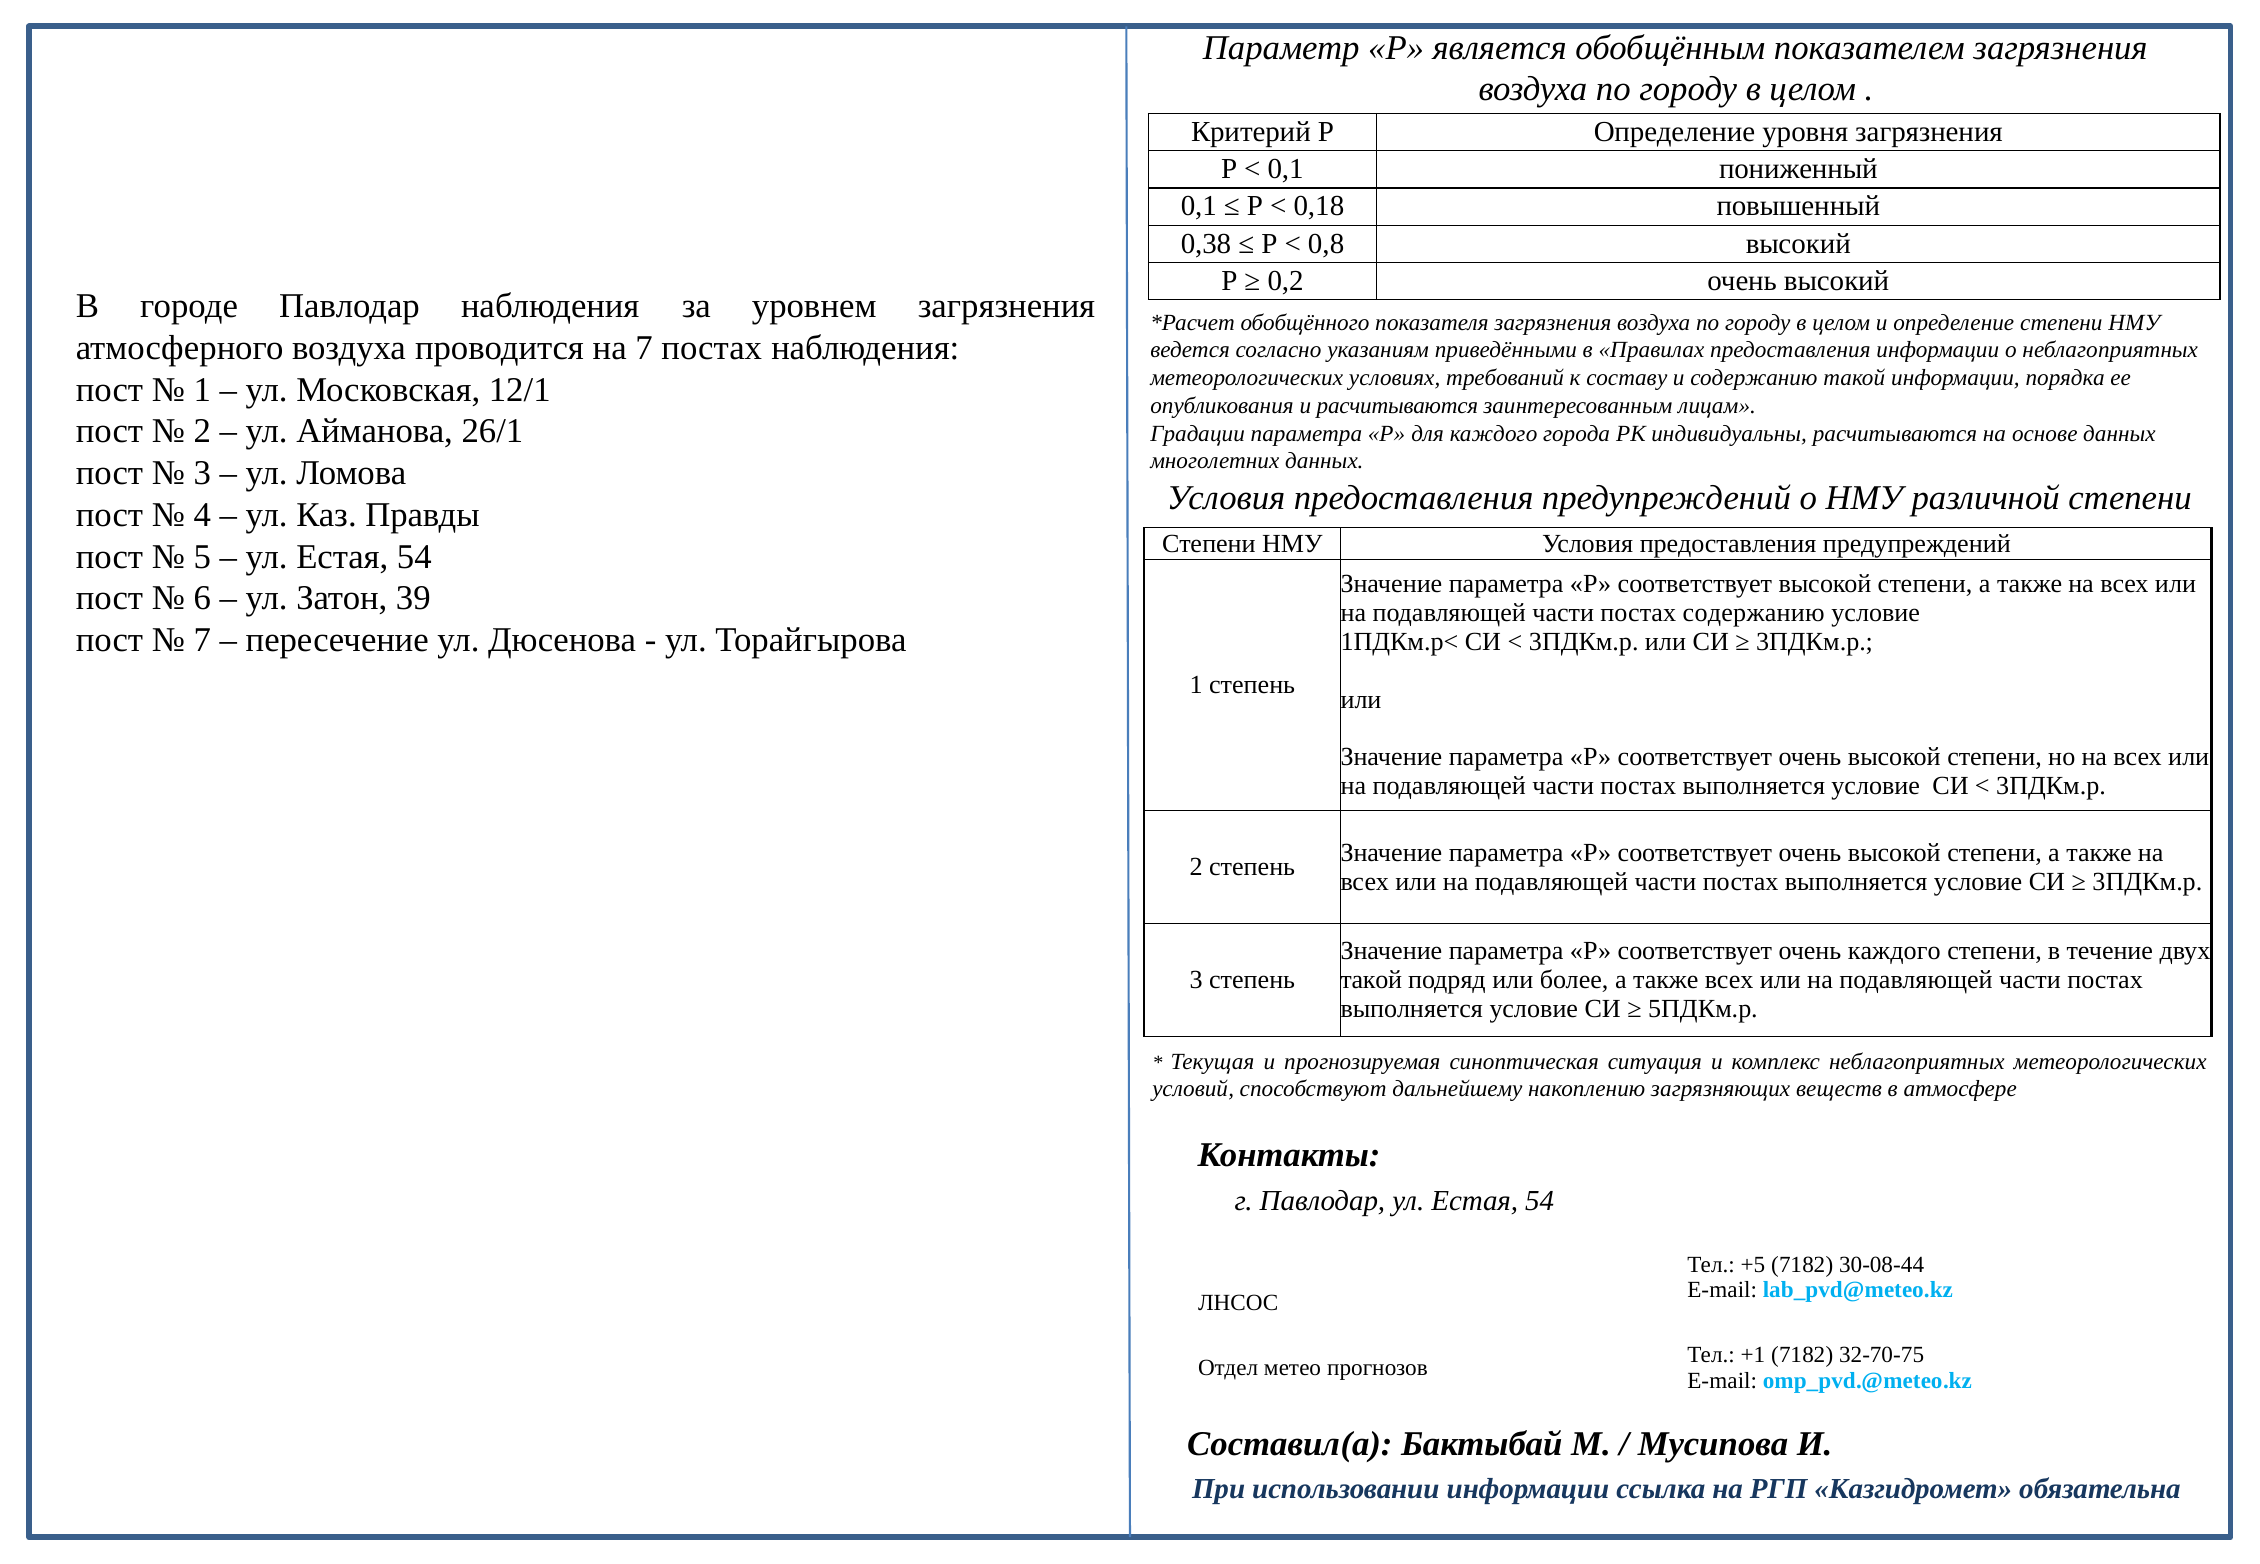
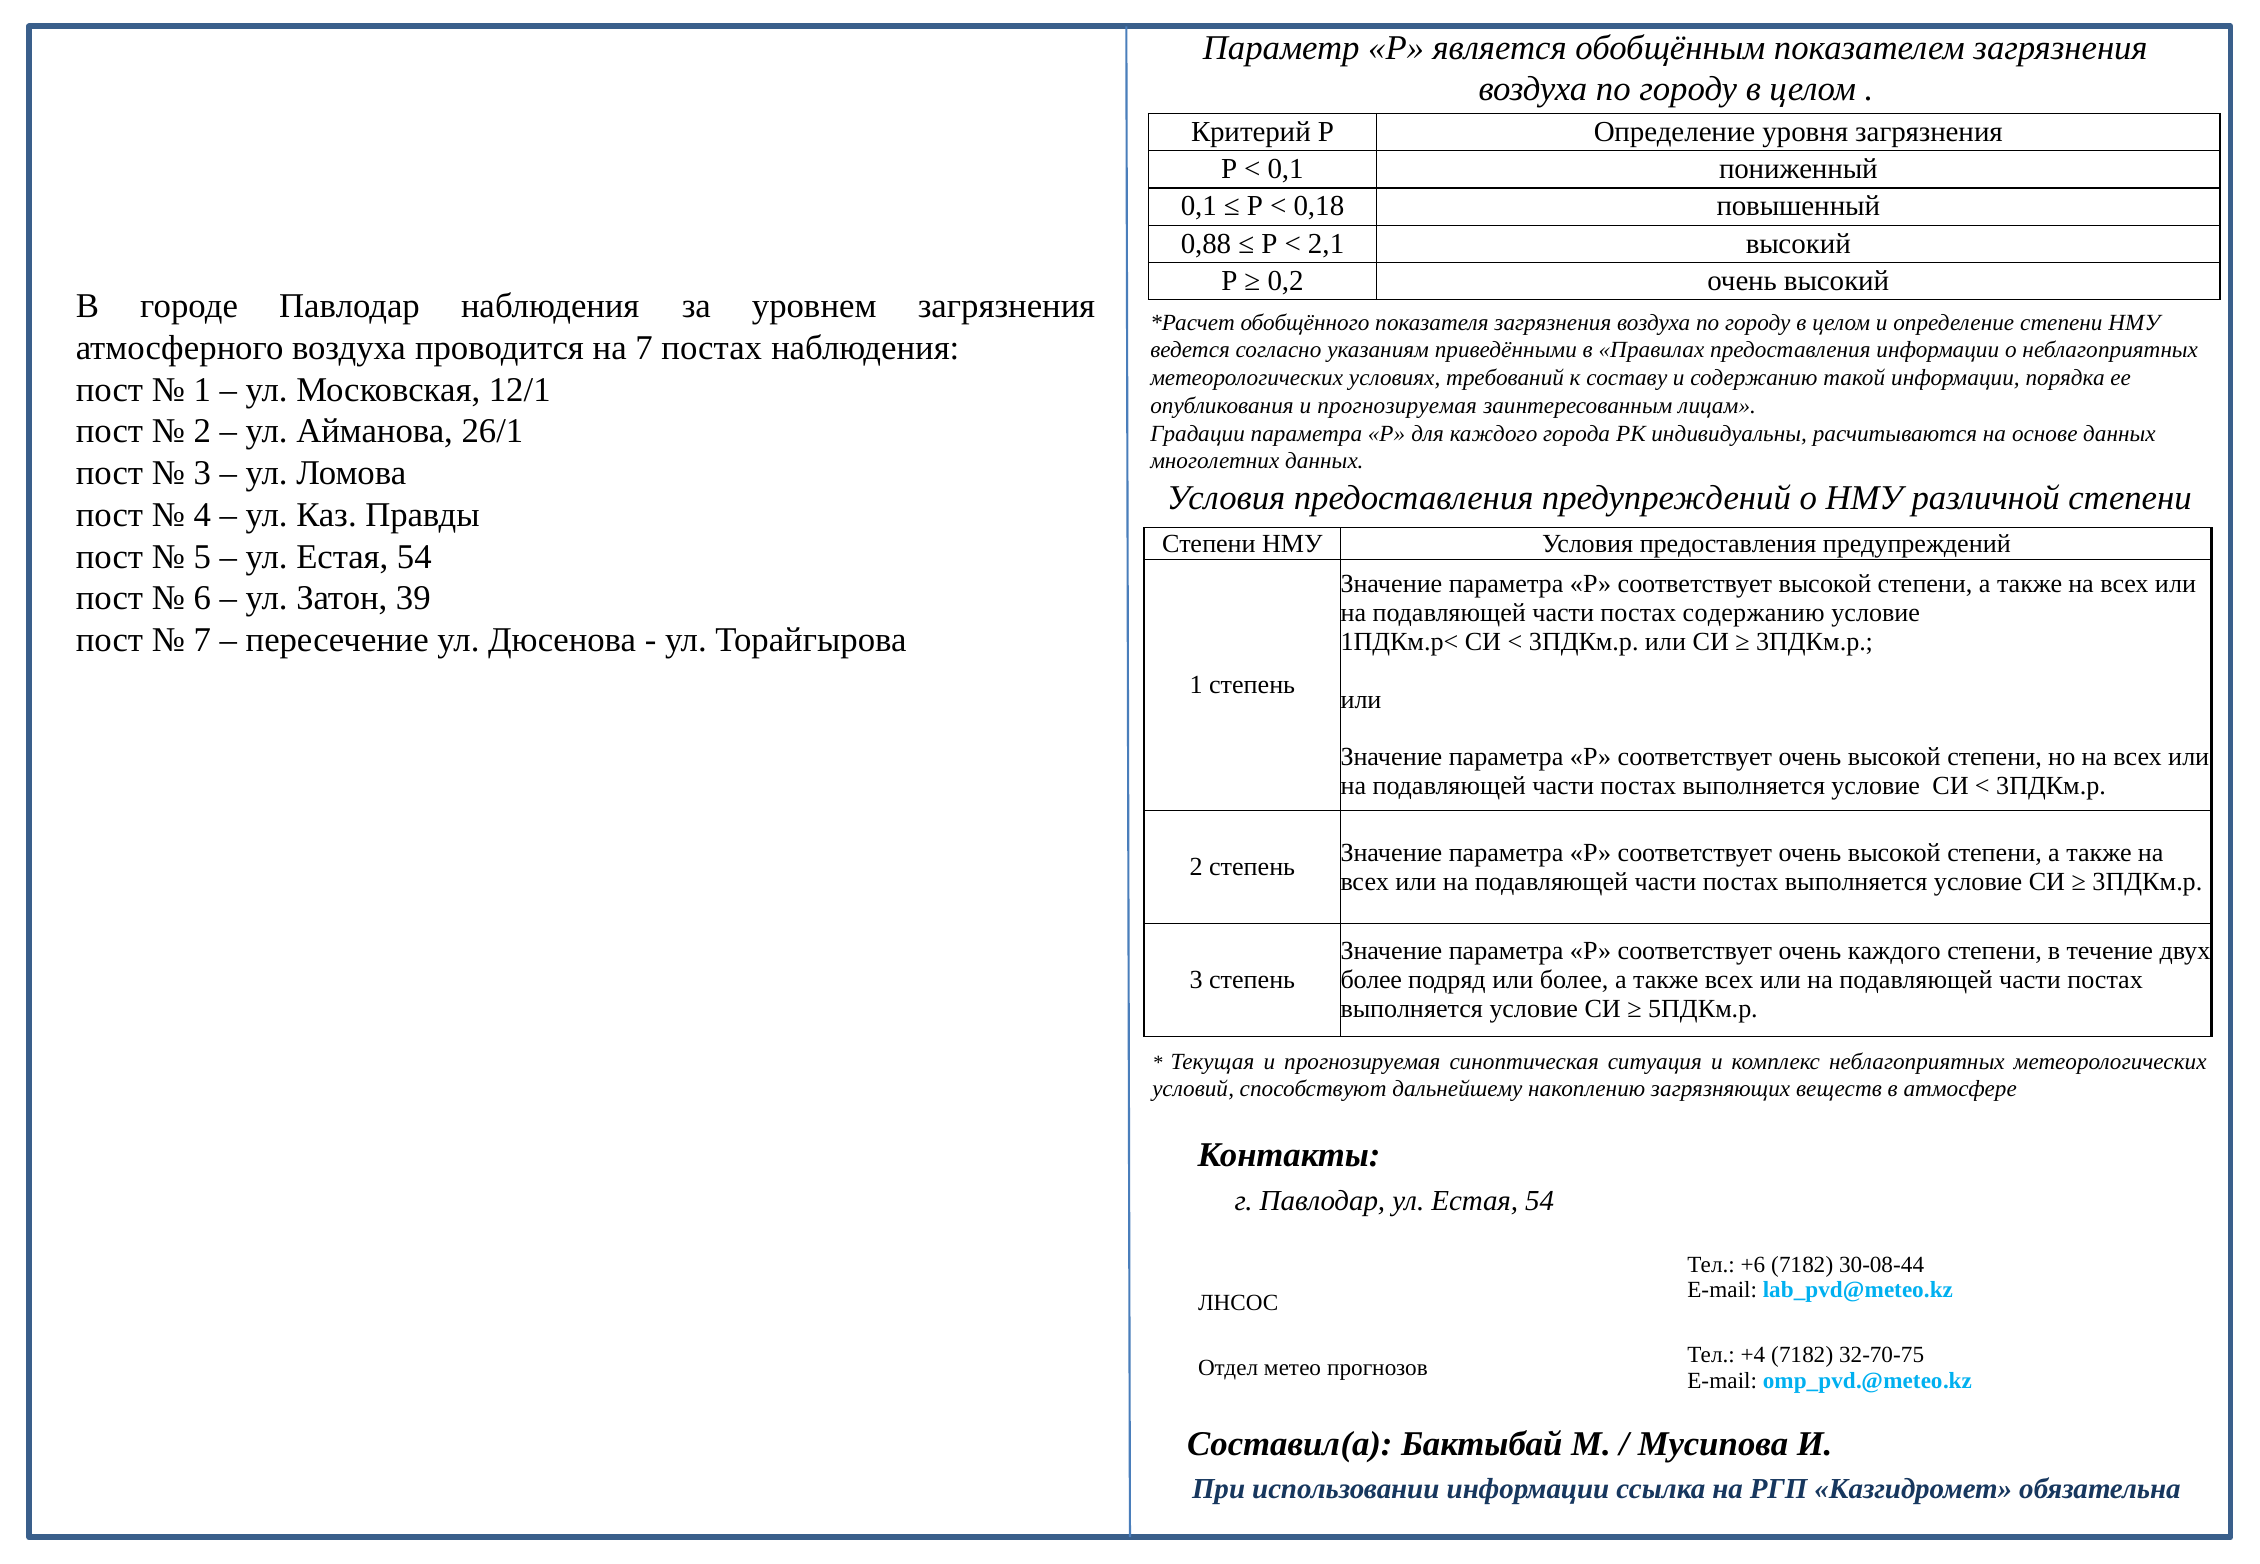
0,38: 0,38 -> 0,88 (1206, 244)
0,8: 0,8 -> 2,1 (1326, 244)
опубликования и расчитываются: расчитываются -> прогнозируемая (1397, 406)
такой: такой -> более (1371, 980)
+5: +5 -> +6 (1753, 1265)
+1: +1 -> +4 (1753, 1355)
